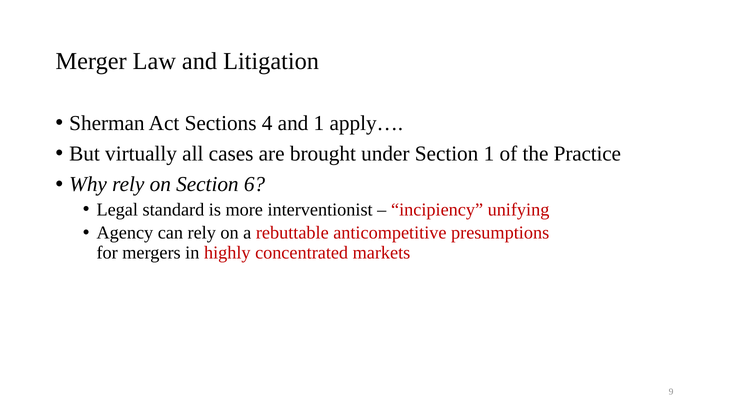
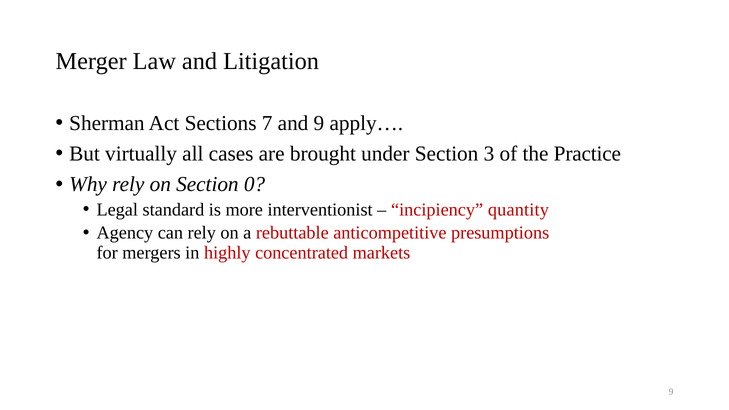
4: 4 -> 7 (267, 123)
and 1: 1 -> 9 (319, 123)
Section 1: 1 -> 3 (489, 154)
6: 6 -> 0 (255, 184)
unifying: unifying -> quantity (518, 210)
